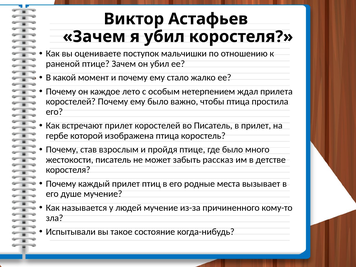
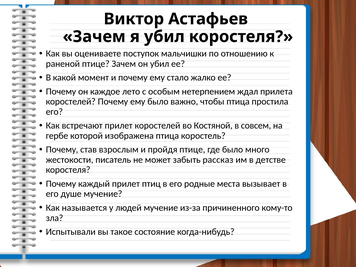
во Писатель: Писатель -> Костяной (213, 126)
в прилет: прилет -> совсем (256, 126)
